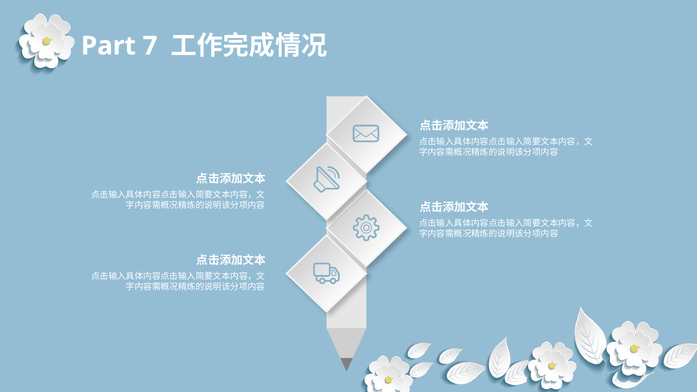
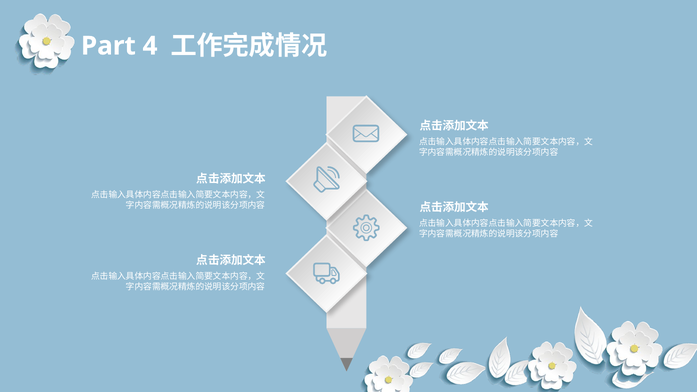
7: 7 -> 4 (150, 46)
